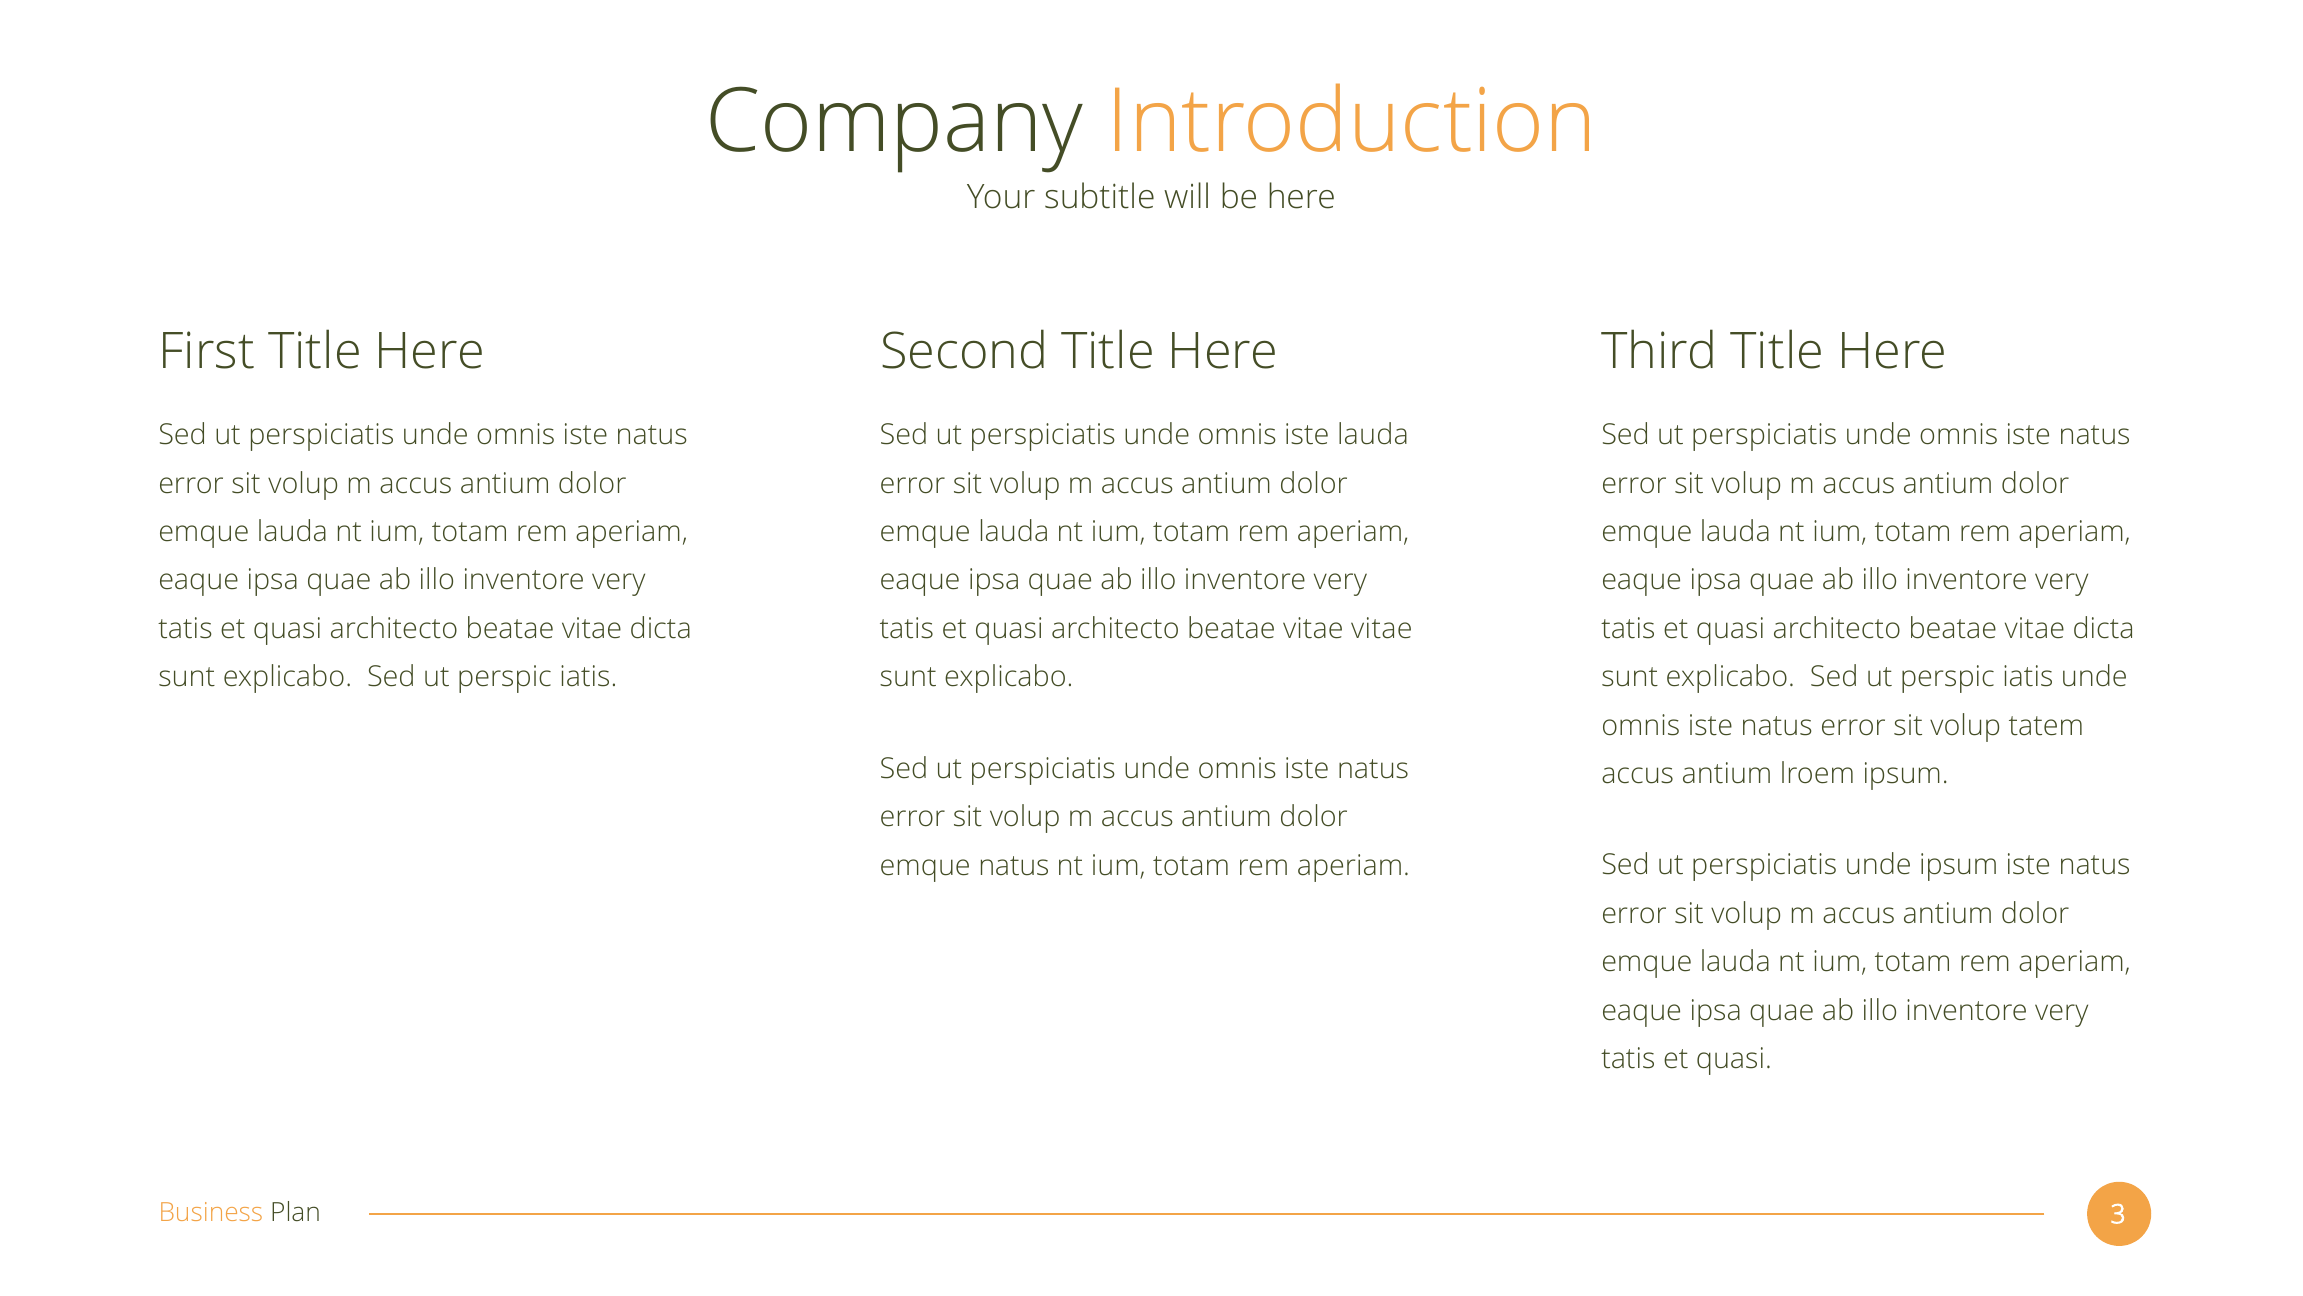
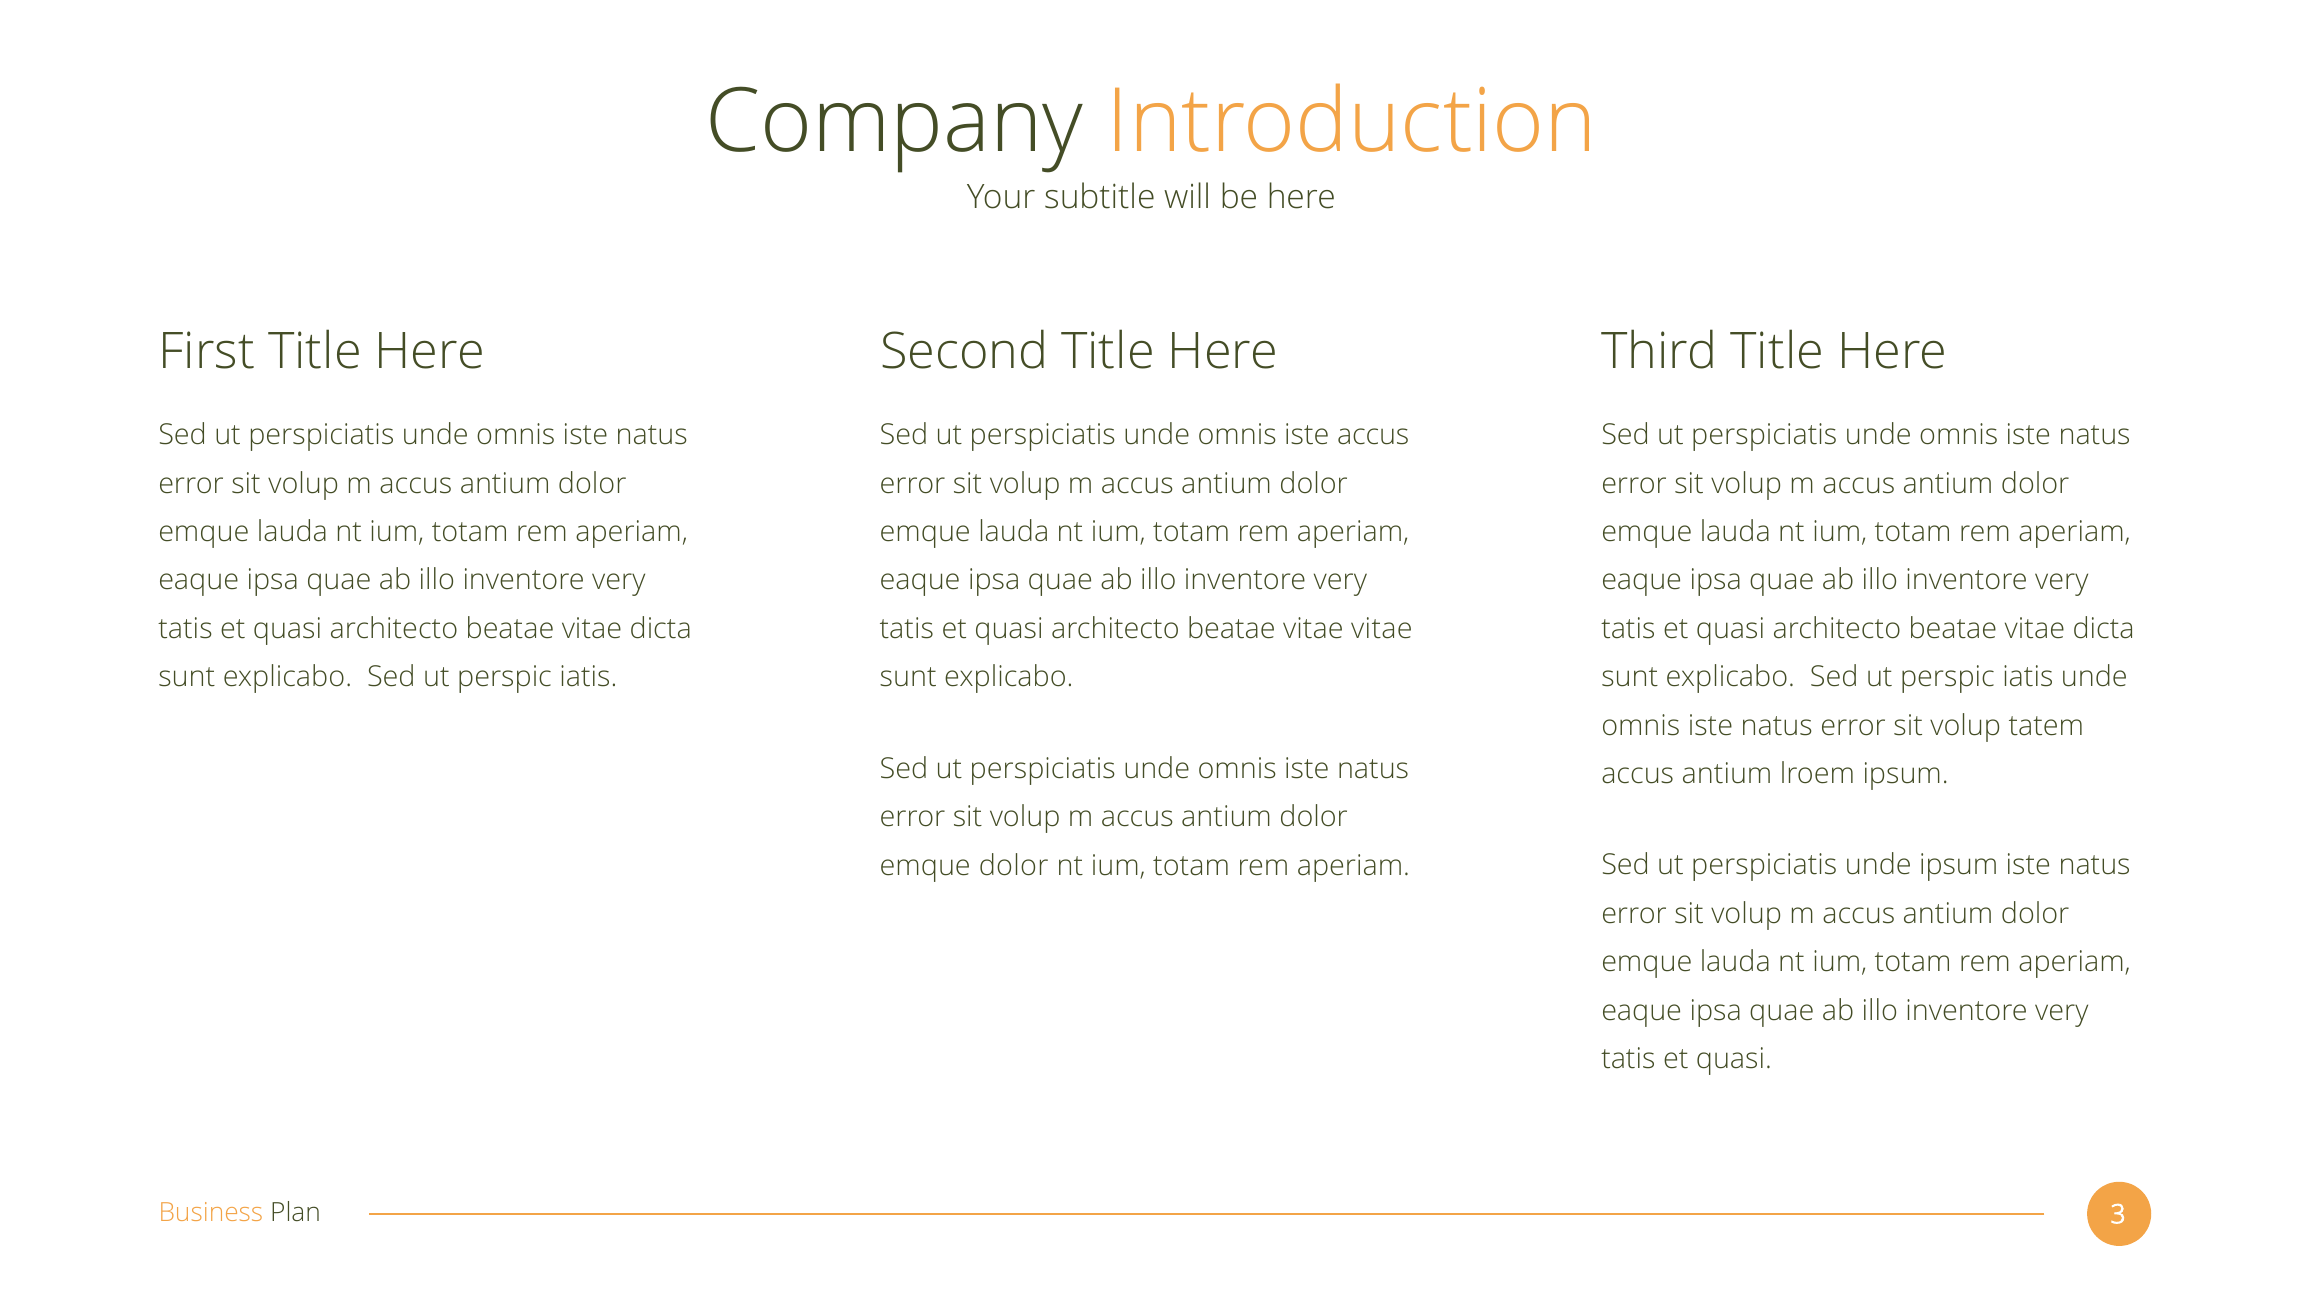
iste lauda: lauda -> accus (1373, 435)
emque natus: natus -> dolor (1014, 865)
